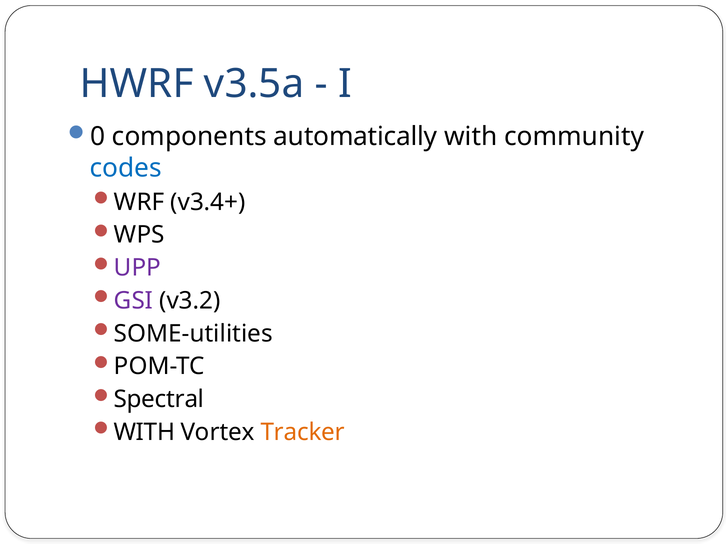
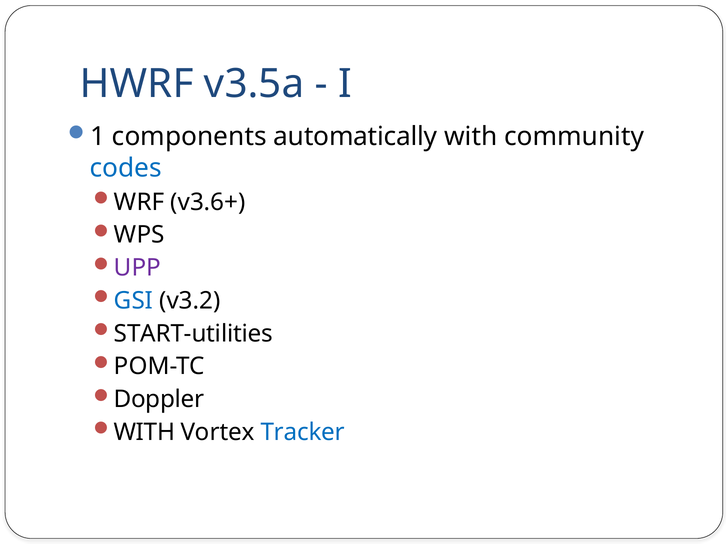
0: 0 -> 1 (98, 137)
v3.4+: v3.4+ -> v3.6+ (208, 202)
GSI colour: purple -> blue (134, 301)
SOME-utilities: SOME-utilities -> START-utilities (193, 334)
Spectral: Spectral -> Doppler (159, 399)
Tracker colour: orange -> blue (303, 432)
